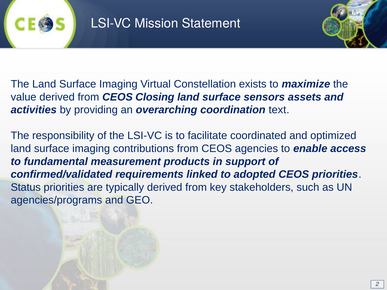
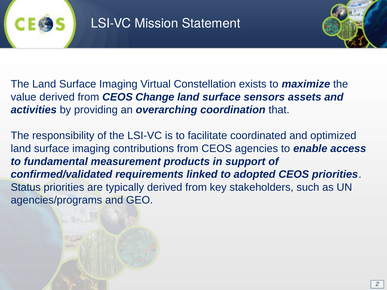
Closing: Closing -> Change (155, 97)
text: text -> that (279, 110)
